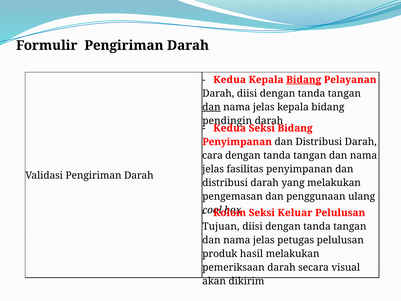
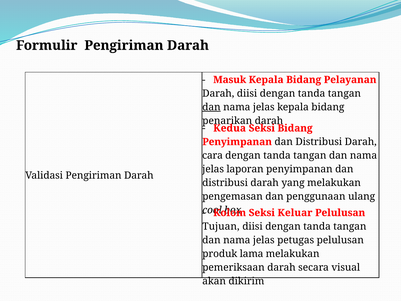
Kedua: Kedua -> Masuk (230, 80)
Bidang underline: present -> none (304, 80)
pendingin: pendingin -> penarikan (227, 121)
fasilitas: fasilitas -> laporan (245, 169)
hasil: hasil -> lama (252, 254)
